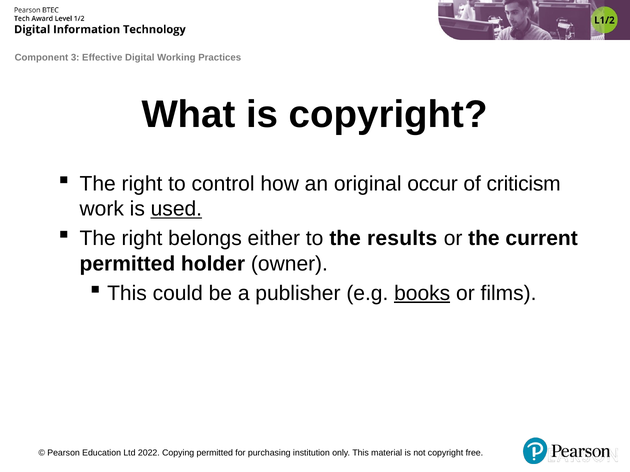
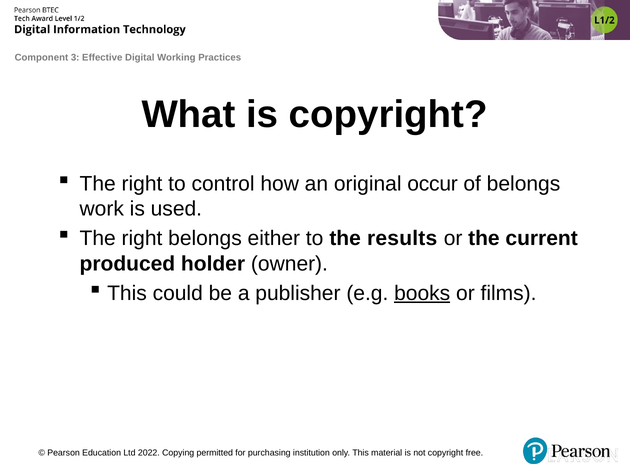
of criticism: criticism -> belongs (524, 184)
used underline: present -> none (176, 209)
permitted: permitted -> produced (127, 264)
